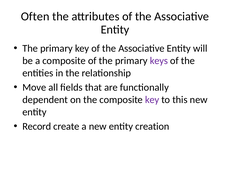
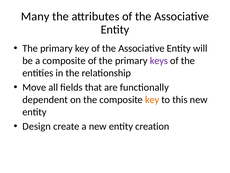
Often: Often -> Many (35, 16)
key colour: purple -> orange (152, 99)
Record: Record -> Design (37, 126)
